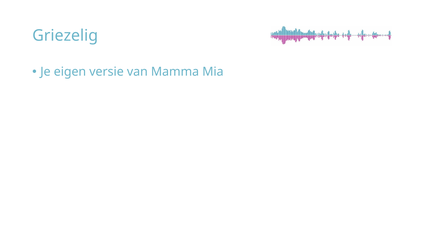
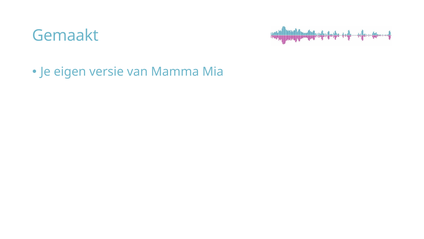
Griezelig: Griezelig -> Gemaakt (65, 36)
